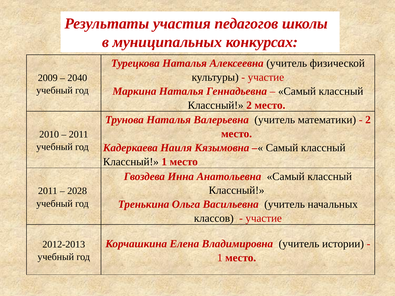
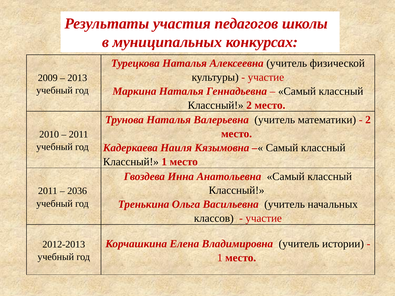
2040: 2040 -> 2013 (77, 78)
2028: 2028 -> 2036 (77, 191)
